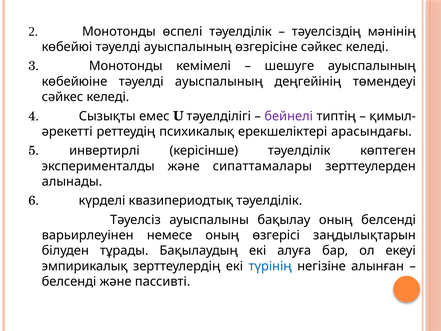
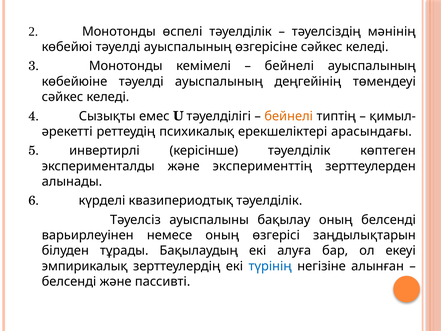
шешуге: шешуге -> бейнелі (289, 66)
бейнелі colour: purple -> orange (289, 116)
сипаттамалары: сипаттамалары -> эксперименттің (262, 166)
